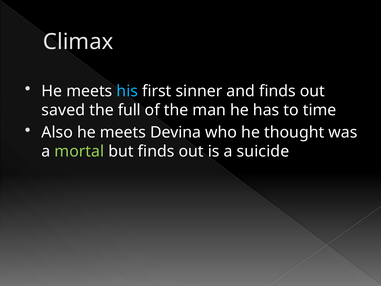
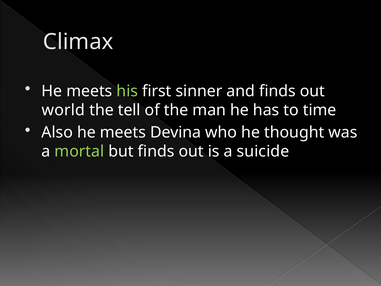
his colour: light blue -> light green (127, 91)
saved: saved -> world (63, 110)
full: full -> tell (129, 110)
